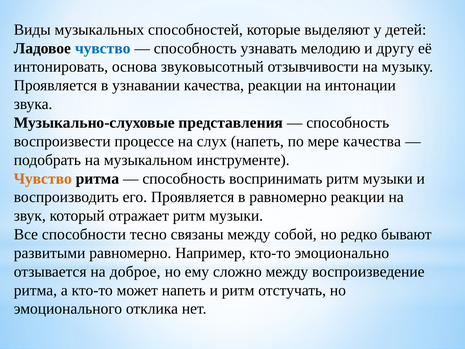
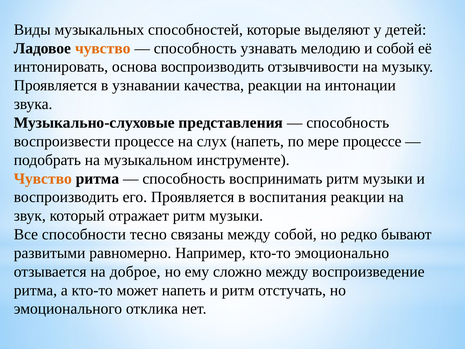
чувство colour: blue -> orange (103, 48)
и другу: другу -> собой (395, 48)
основа звуковысотный: звуковысотный -> воспроизводить (212, 67)
мере качества: качества -> процессе (372, 141)
в равномерно: равномерно -> воспитания (288, 197)
